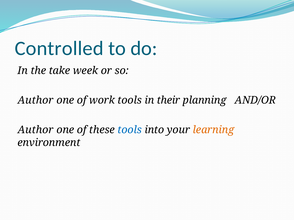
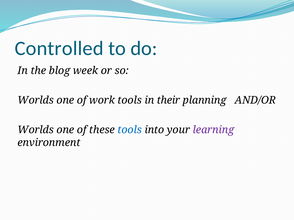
take: take -> blog (59, 71)
Author: Author -> Worlds (36, 100)
Author: Author -> Worlds (36, 130)
learning colour: orange -> purple (213, 130)
